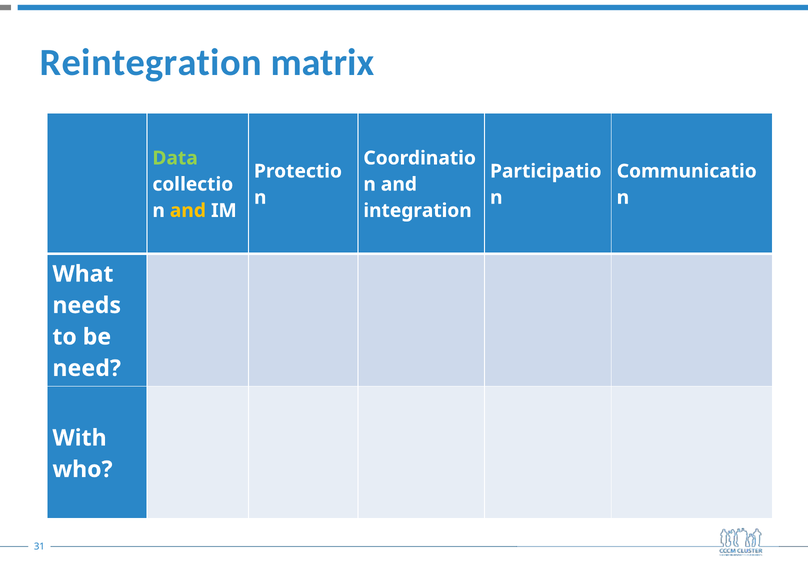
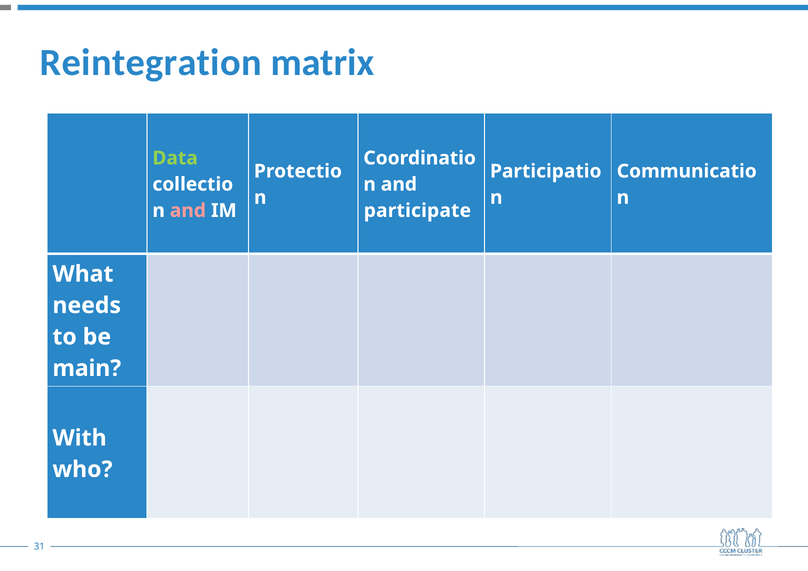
and colour: yellow -> pink (188, 211)
integration: integration -> participate (417, 211)
need: need -> main (87, 369)
